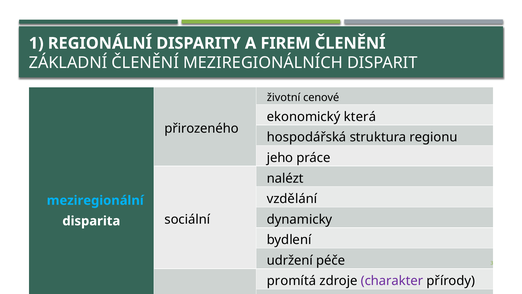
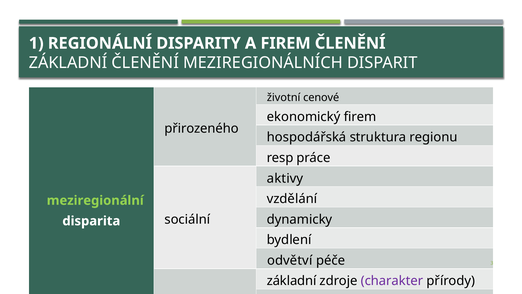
ekonomický která: která -> firem (360, 117)
jeho: jeho -> resp (280, 158)
nalézt: nalézt -> aktivy (285, 178)
meziregionální colour: light blue -> light green (95, 200)
udržení: udržení -> odvětví (290, 260)
promítá: promítá -> základní (292, 281)
